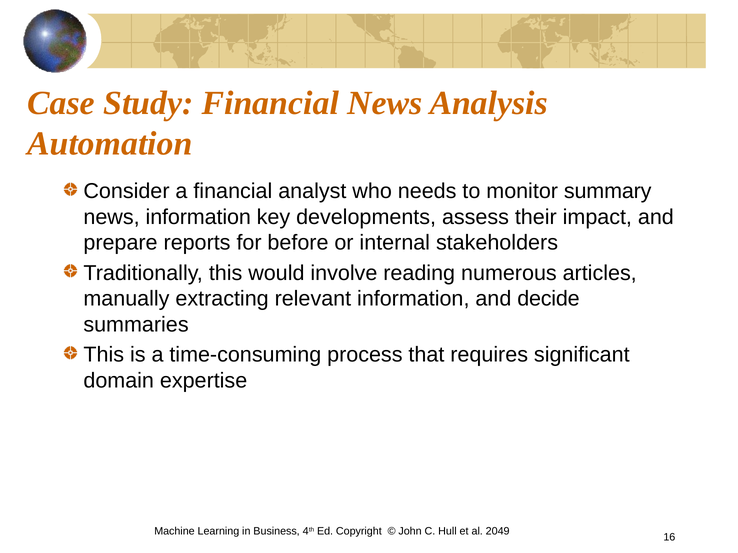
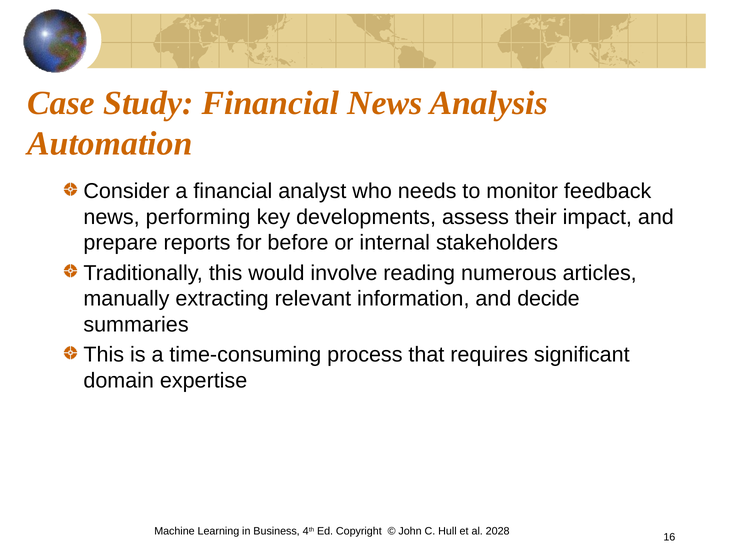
summary: summary -> feedback (608, 191)
news information: information -> performing (198, 217)
2049: 2049 -> 2028 (498, 532)
